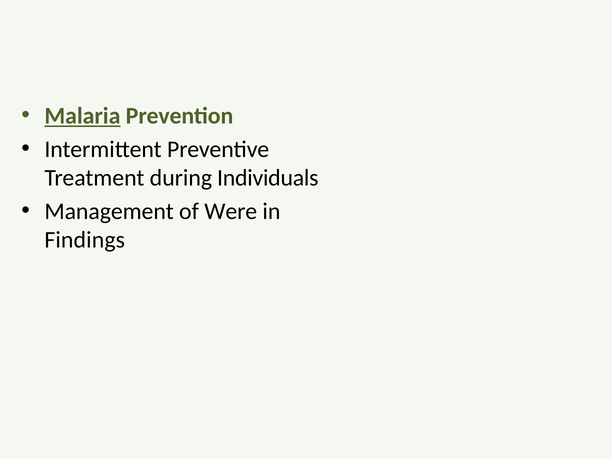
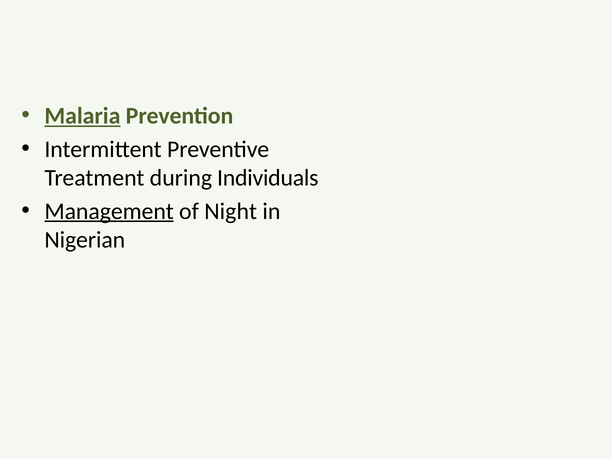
Management underline: none -> present (109, 211)
Were: Were -> Night (231, 211)
Findings: Findings -> Nigerian (85, 240)
